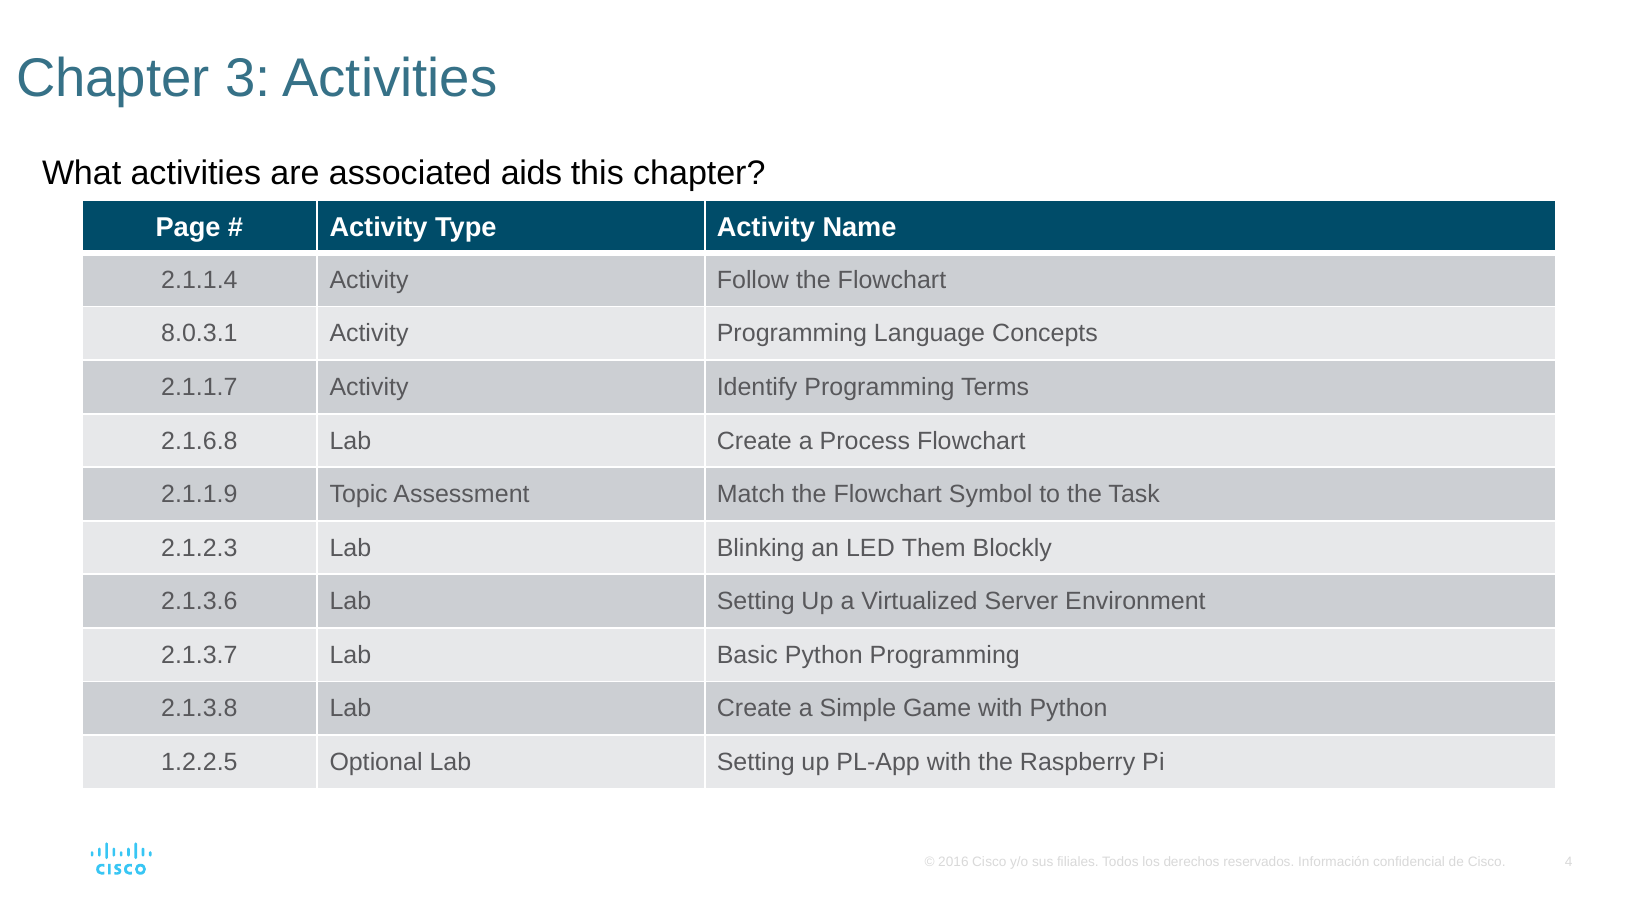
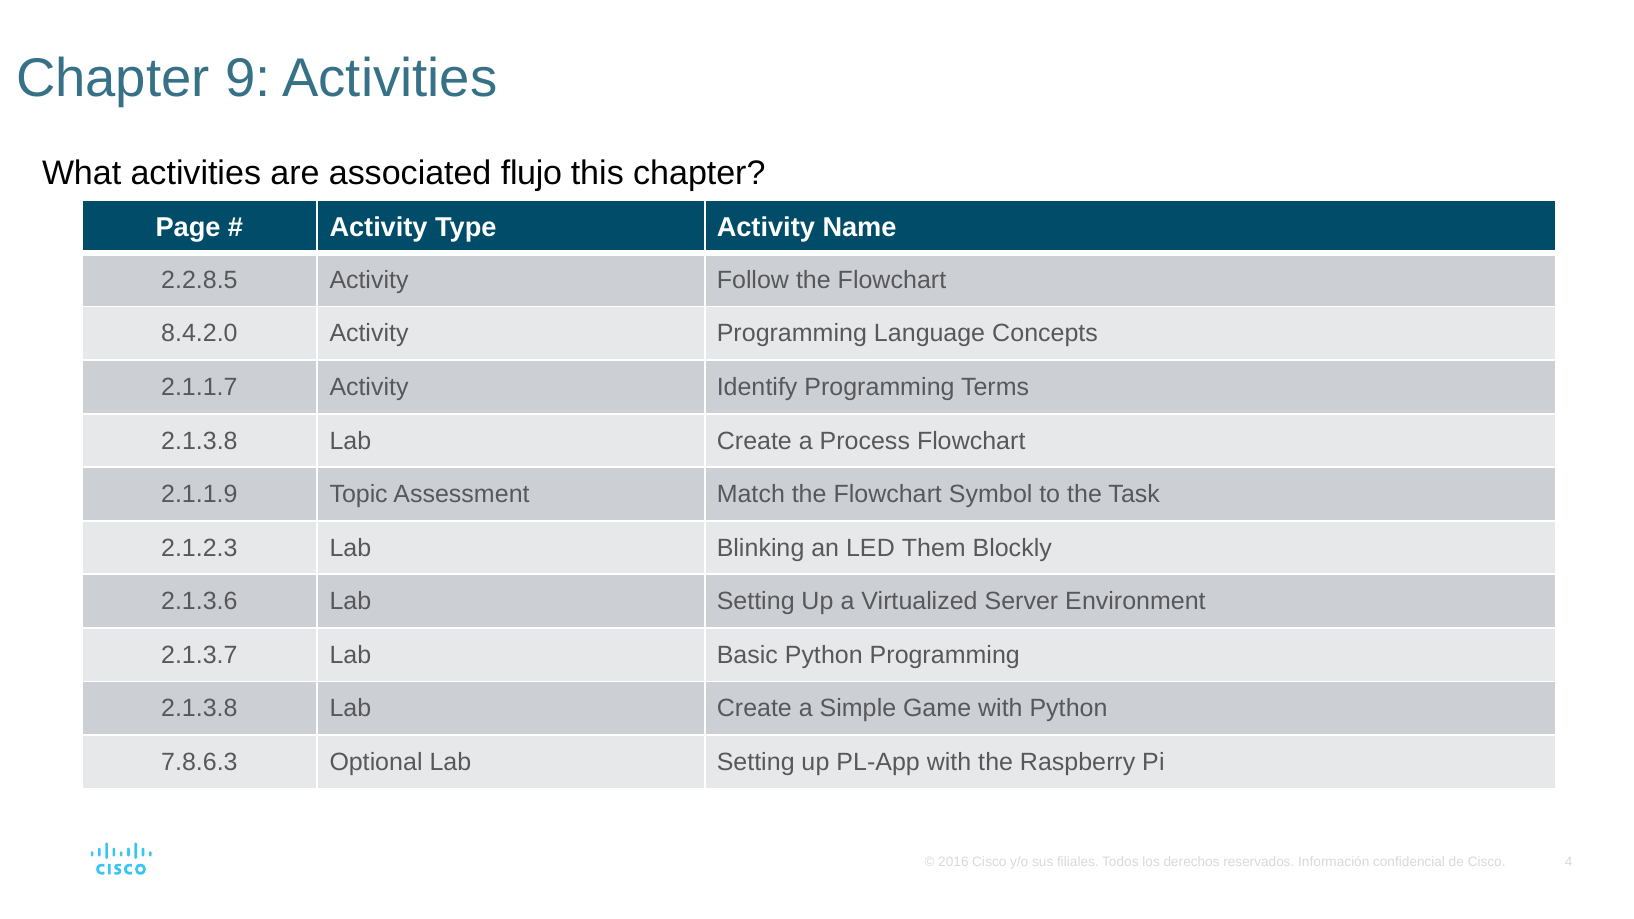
3: 3 -> 9 (248, 79)
aids: aids -> flujo (531, 174)
2.1.1.4: 2.1.1.4 -> 2.2.8.5 (199, 280)
8.0.3.1: 8.0.3.1 -> 8.4.2.0 (199, 334)
2.1.6.8: 2.1.6.8 -> 2.1.3.8 (199, 441)
1.2.2.5: 1.2.2.5 -> 7.8.6.3 (199, 762)
